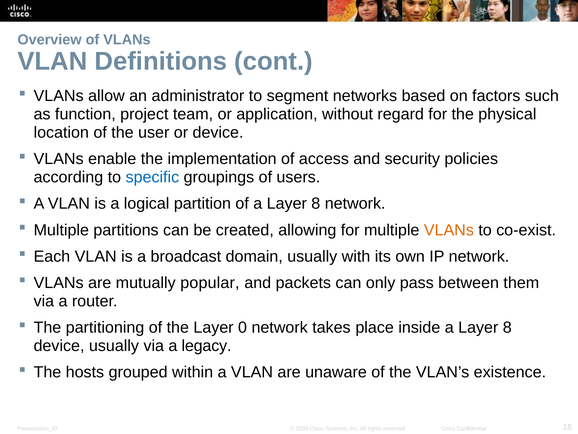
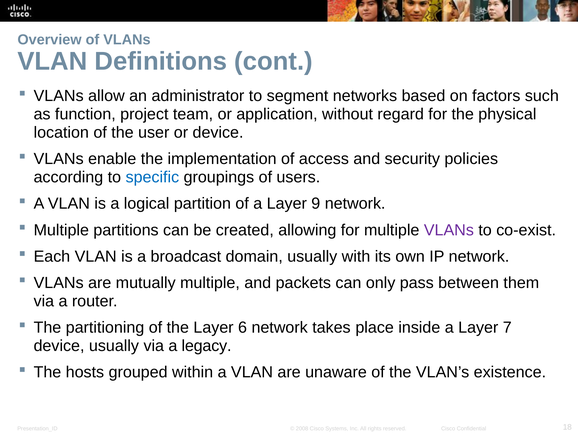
of a Layer 8: 8 -> 9 (316, 203)
VLANs colour: orange -> purple (449, 230)
mutually popular: popular -> multiple (210, 282)
0: 0 -> 6 (243, 327)
inside a Layer 8: 8 -> 7 (507, 327)
